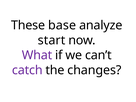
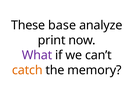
start: start -> print (52, 40)
catch colour: purple -> orange (27, 70)
changes: changes -> memory (94, 70)
